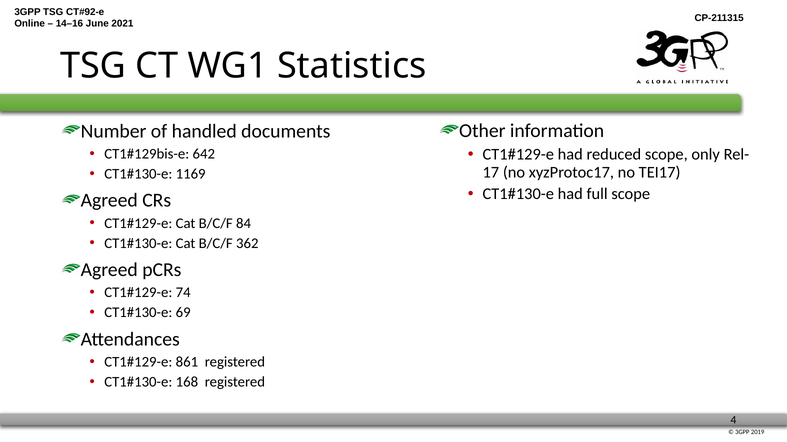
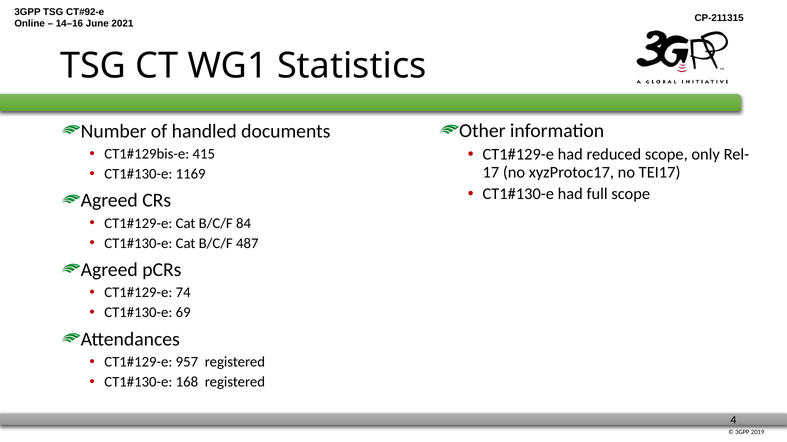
642: 642 -> 415 (204, 154)
362: 362 -> 487 (247, 244)
861: 861 -> 957 (187, 363)
